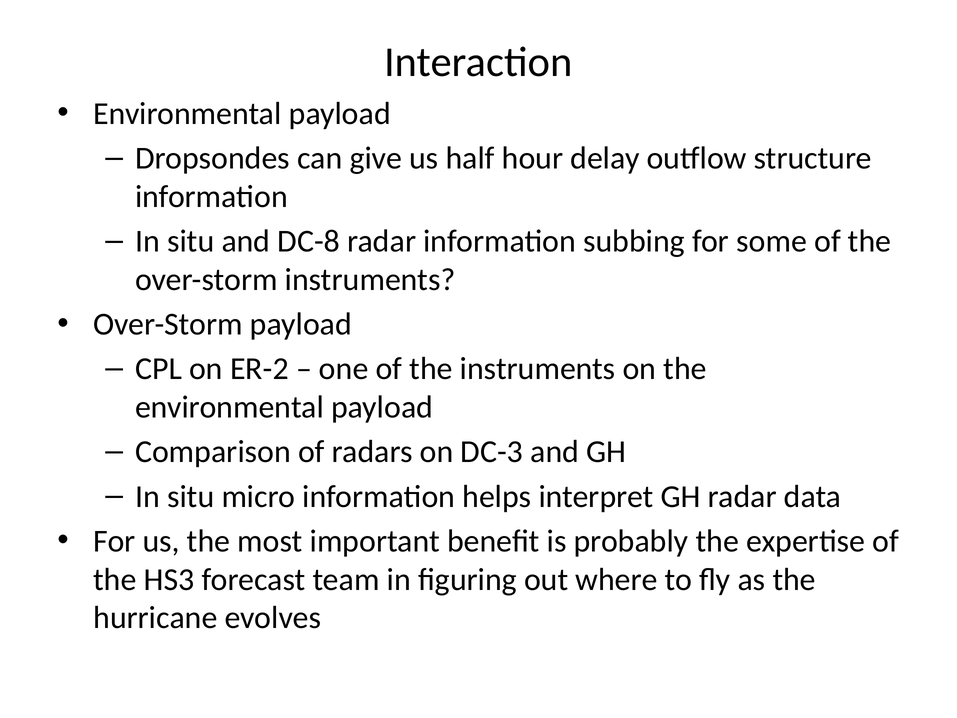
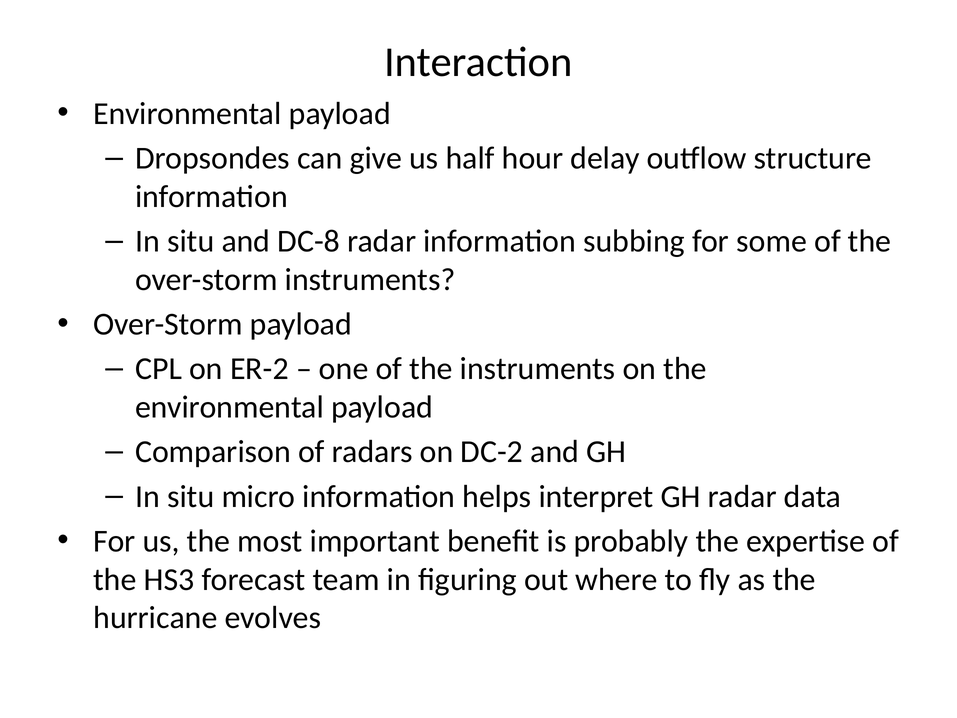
DC-3: DC-3 -> DC-2 (492, 452)
